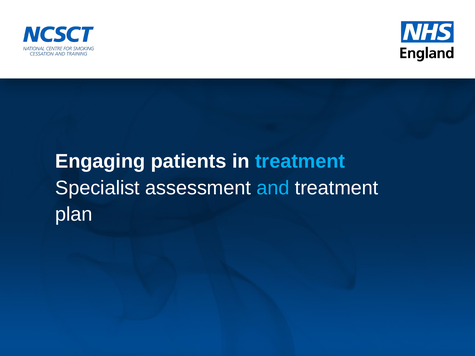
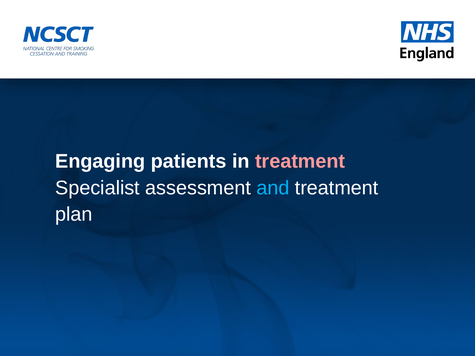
treatment colour: light blue -> pink (300, 162)
